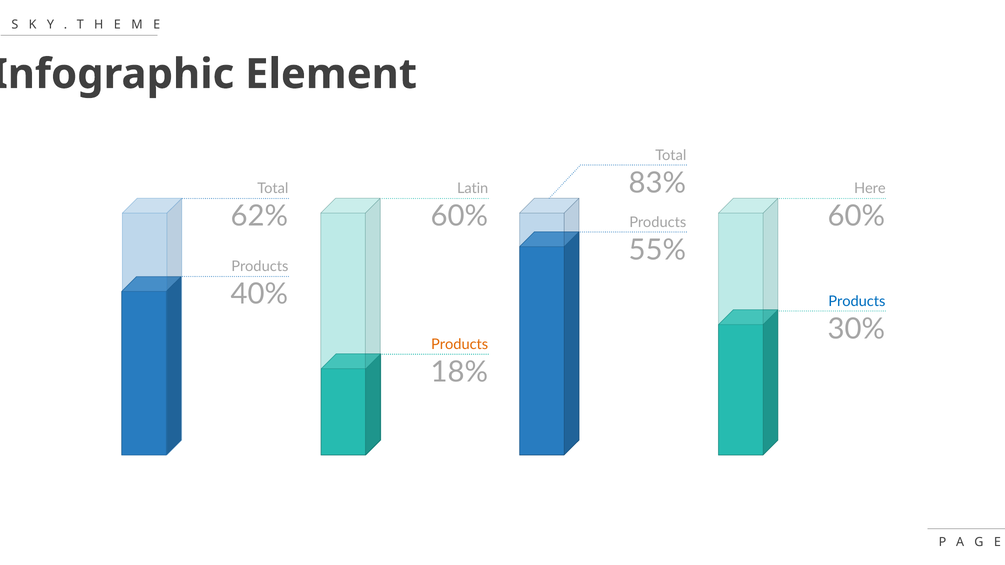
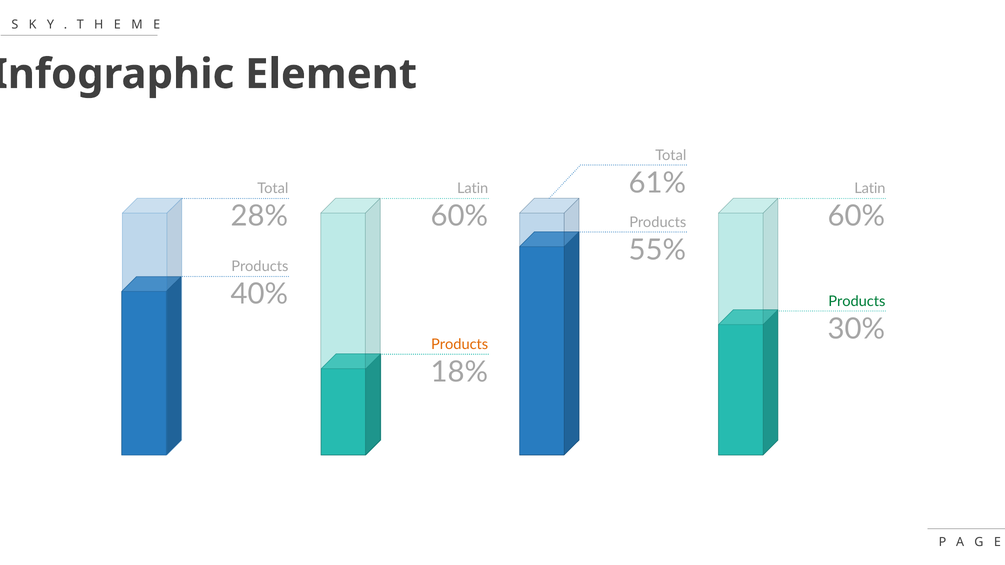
83%: 83% -> 61% (658, 183)
Here: Here -> Latin (870, 189)
62%: 62% -> 28% (260, 216)
Products colour: blue -> green (857, 301)
